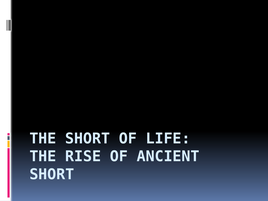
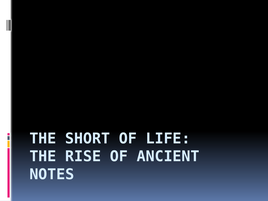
SHORT: SHORT -> NOTES (52, 174)
